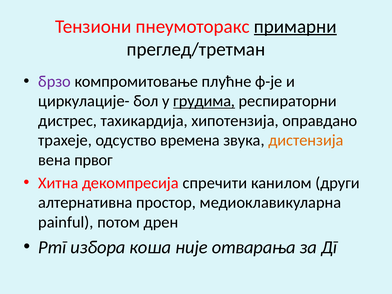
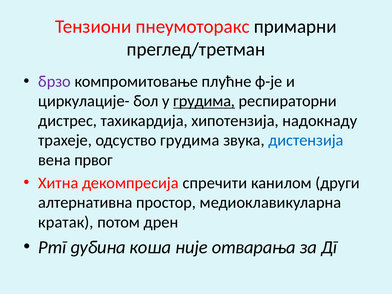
примарни underline: present -> none (295, 26)
оправдано: оправдано -> надокнаду (320, 121)
одсуство времена: времена -> грудима (190, 140)
дистензија colour: orange -> blue (306, 140)
painful: painful -> кратак (66, 222)
избора: избора -> дубина (98, 247)
